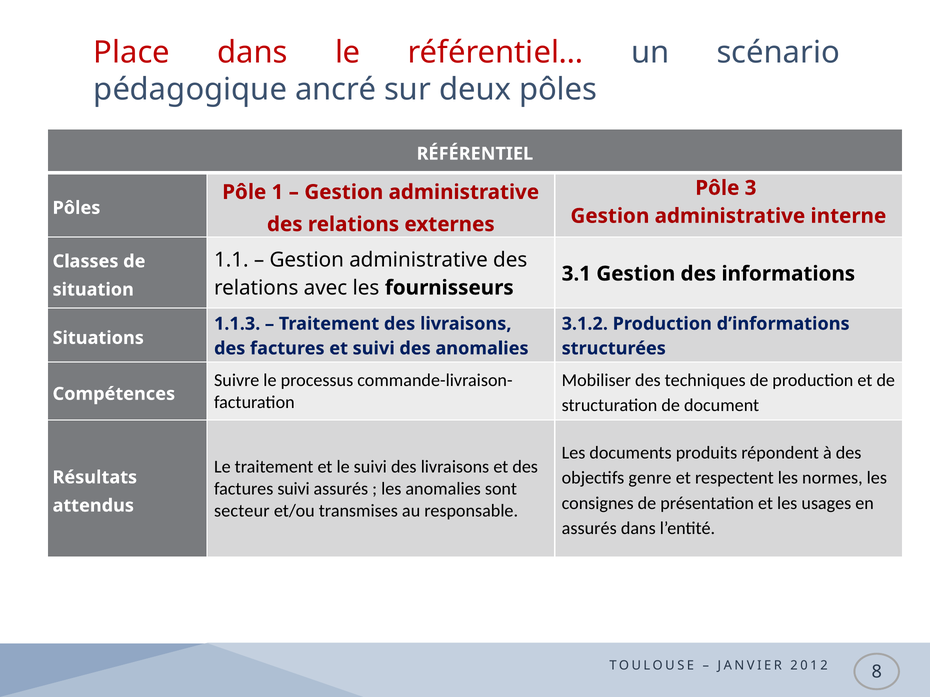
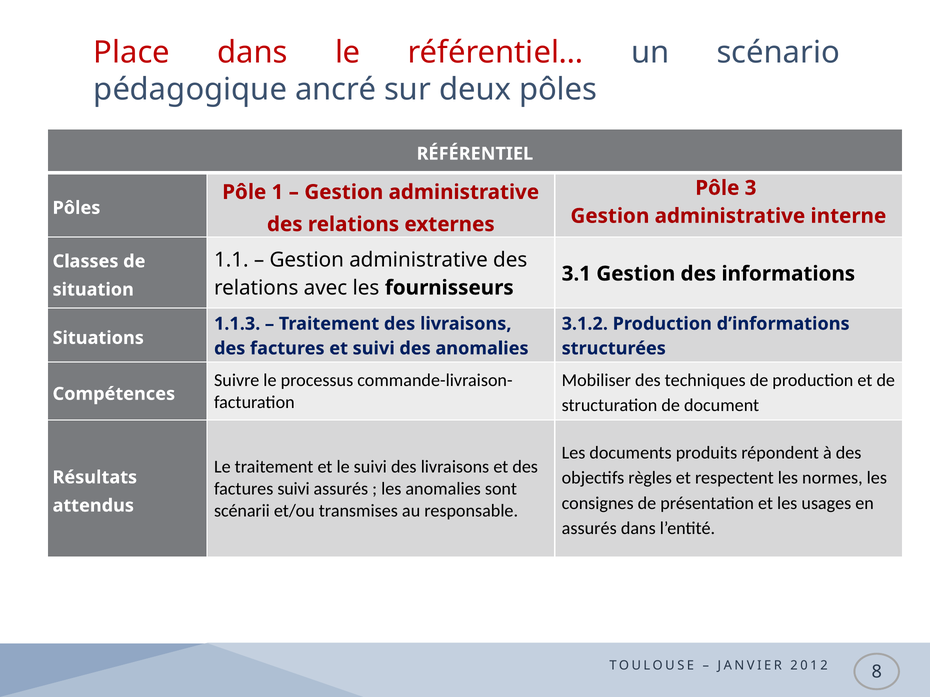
genre: genre -> règles (650, 478)
secteur: secteur -> scénarii (242, 511)
